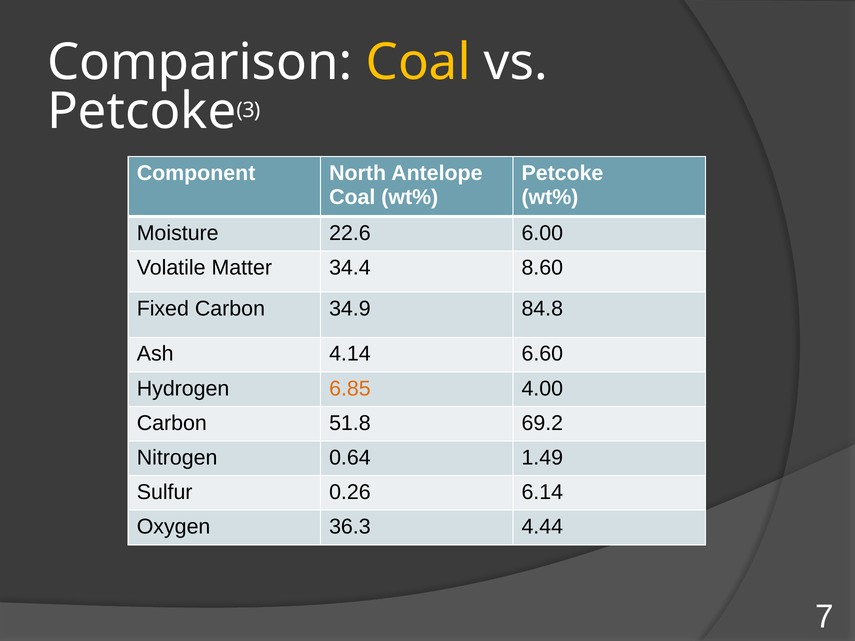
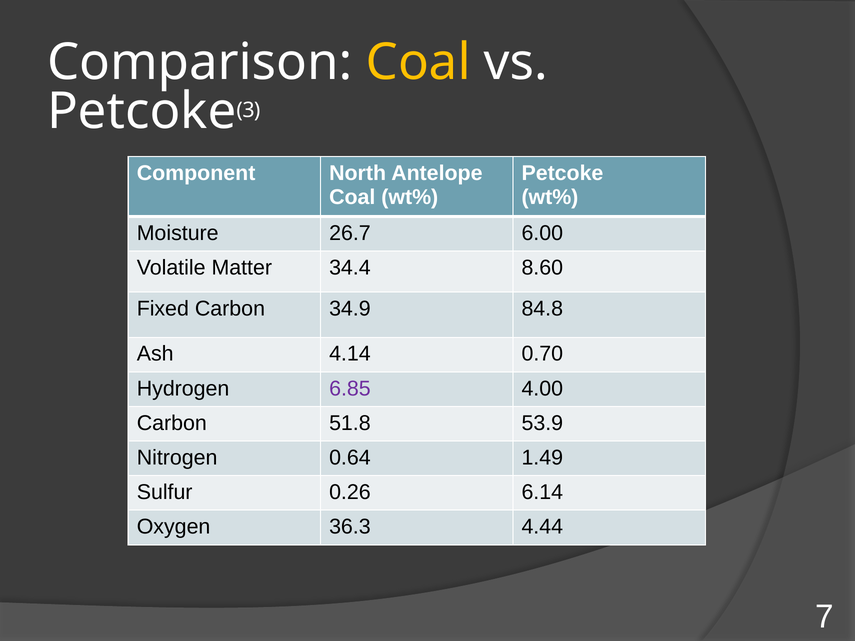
22.6: 22.6 -> 26.7 (350, 233)
6.60: 6.60 -> 0.70 (542, 354)
6.85 colour: orange -> purple (350, 389)
69.2: 69.2 -> 53.9 (542, 423)
